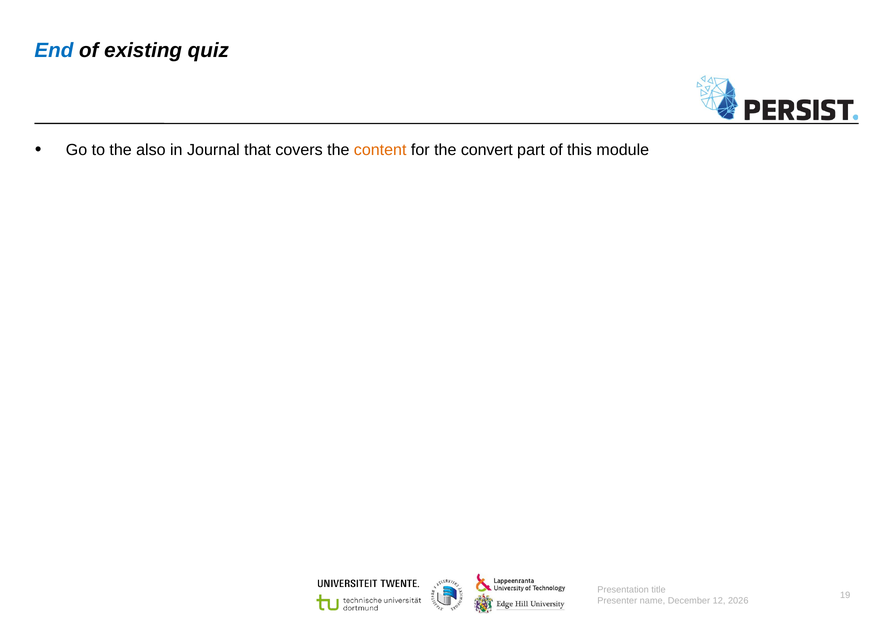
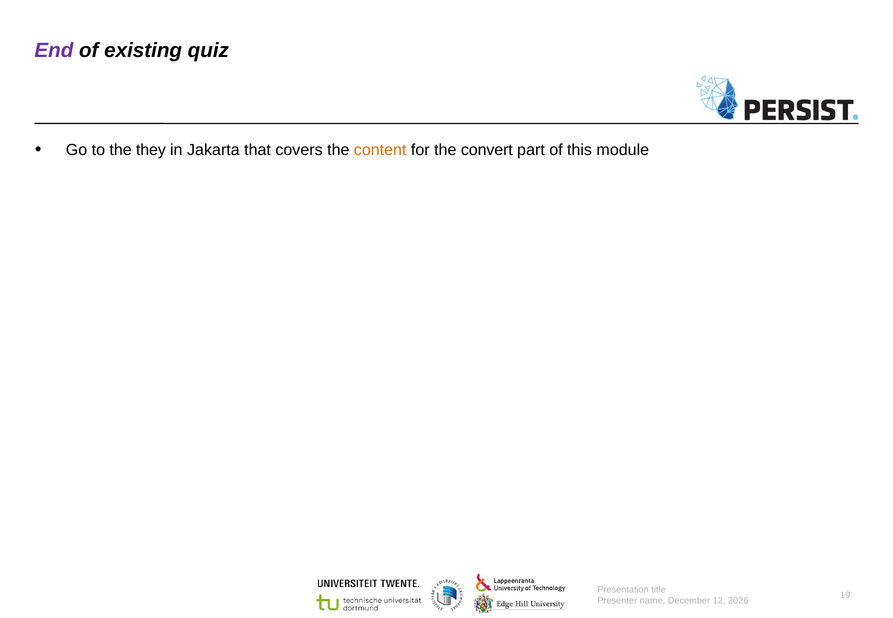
End colour: blue -> purple (54, 51)
also: also -> they (151, 150)
Journal: Journal -> Jakarta (213, 150)
